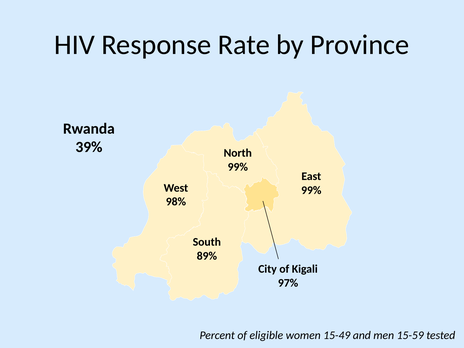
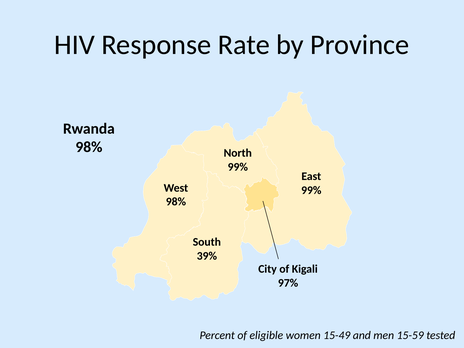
39%: 39% -> 98% (89, 147)
89%: 89% -> 39% (207, 256)
